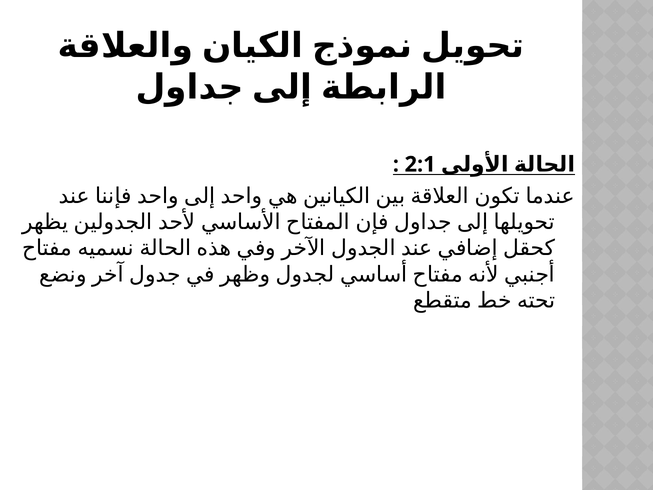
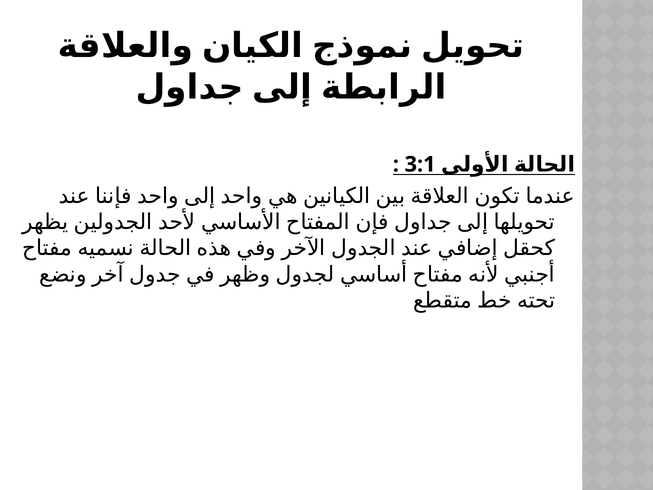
2:1: 2:1 -> 3:1 (420, 164)
